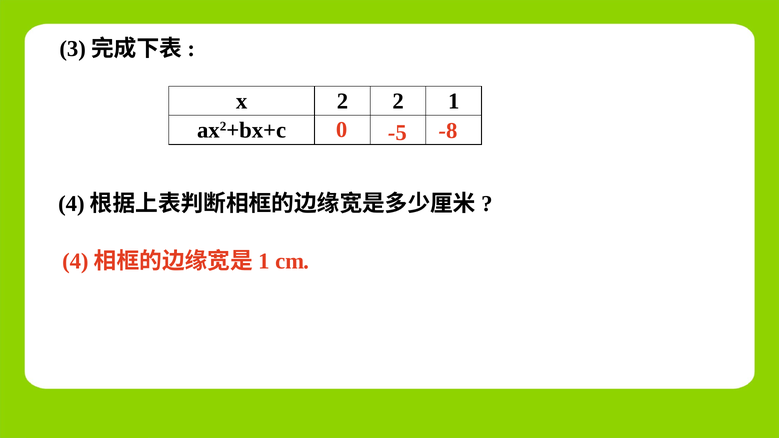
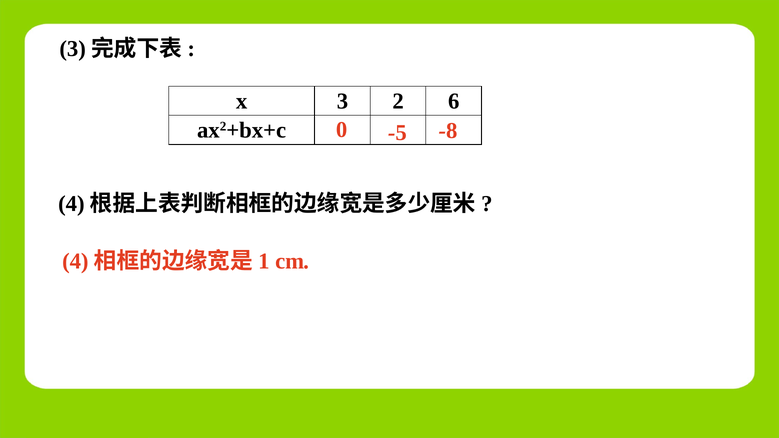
x 2: 2 -> 3 (342, 101)
2 1: 1 -> 6 (454, 101)
